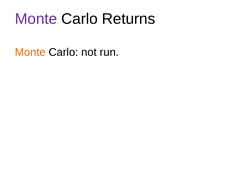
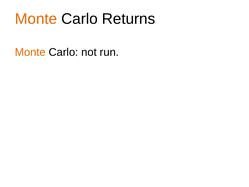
Monte colour: purple -> orange (36, 19)
